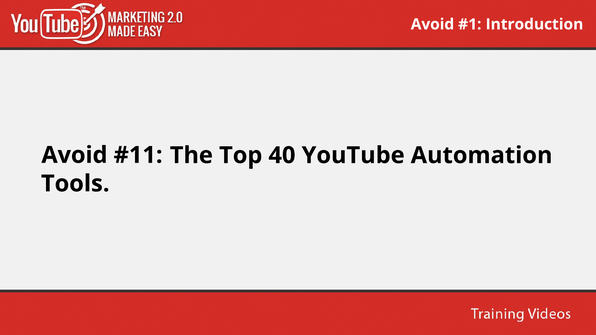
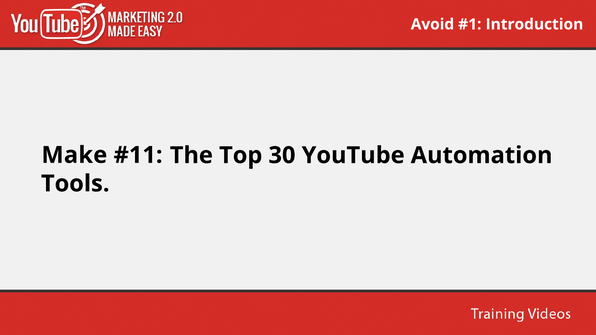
Avoid: Avoid -> Make (74, 155)
40: 40 -> 30 (282, 155)
